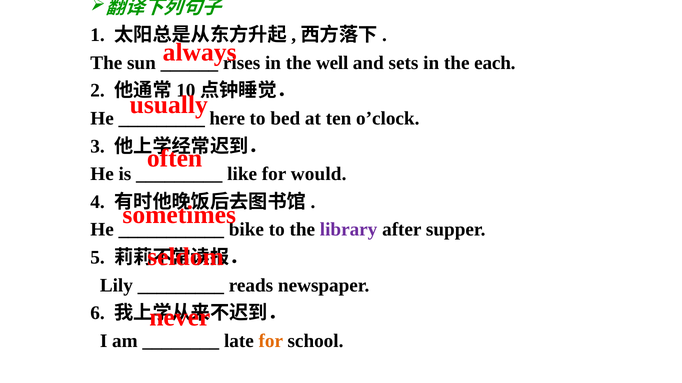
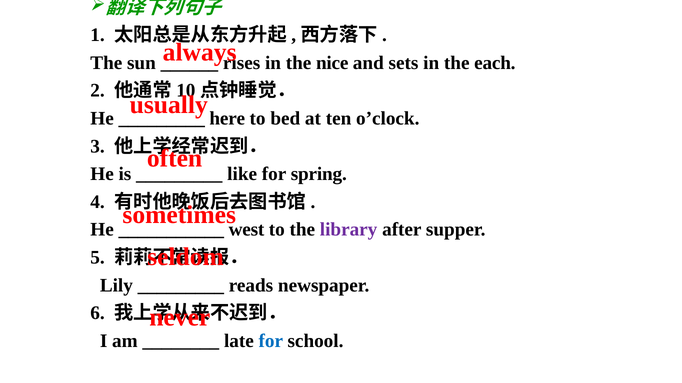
well: well -> nice (332, 63)
would: would -> spring (319, 174)
bike: bike -> west (246, 230)
for colour: orange -> blue (271, 341)
